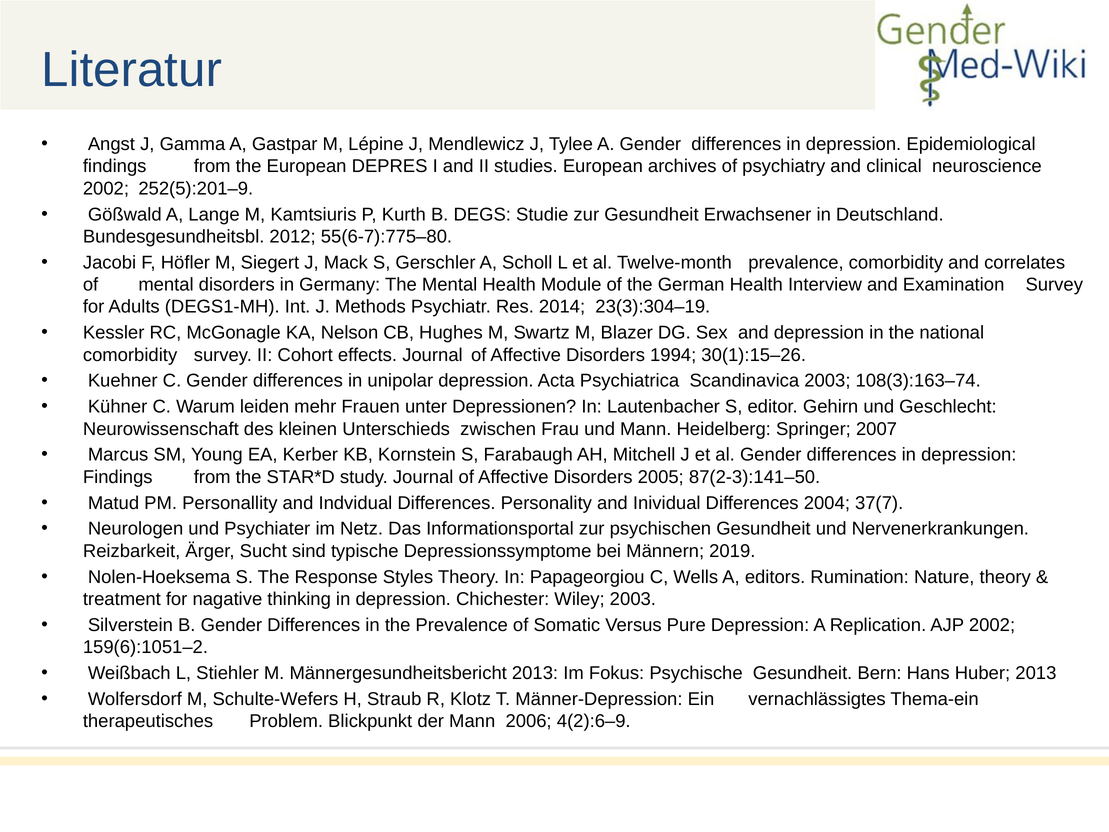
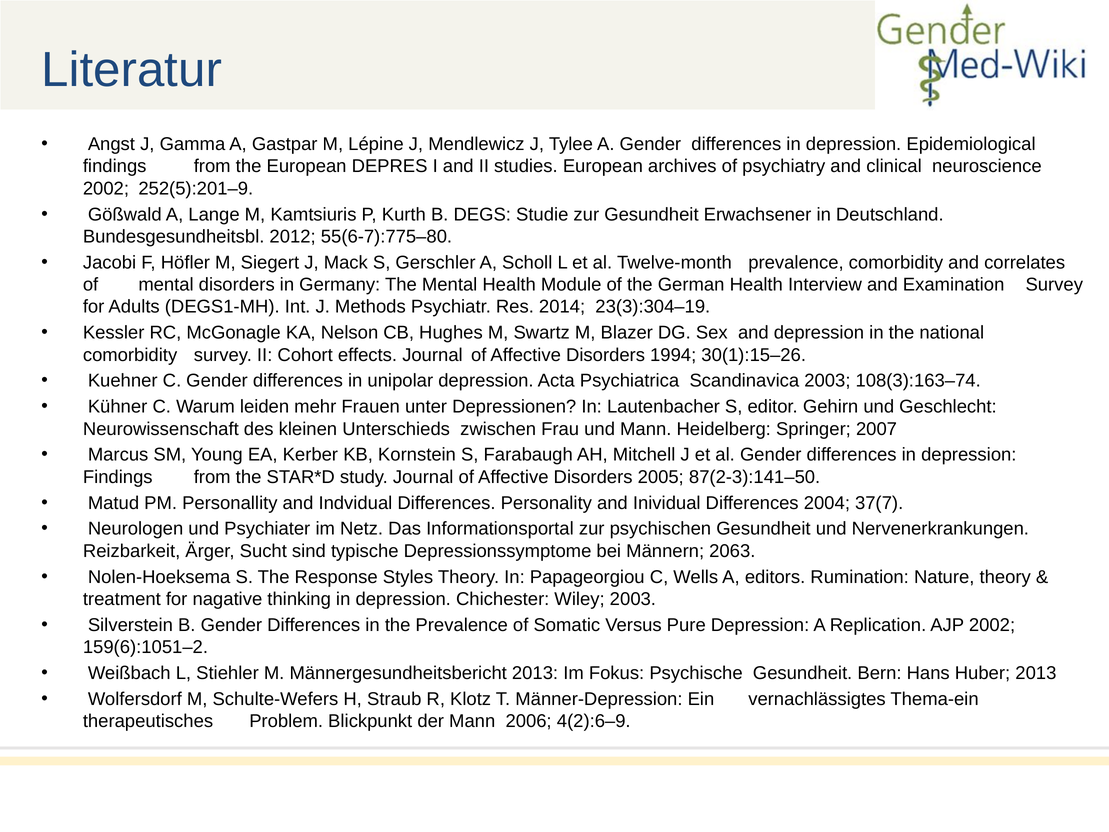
2019: 2019 -> 2063 (732, 551)
